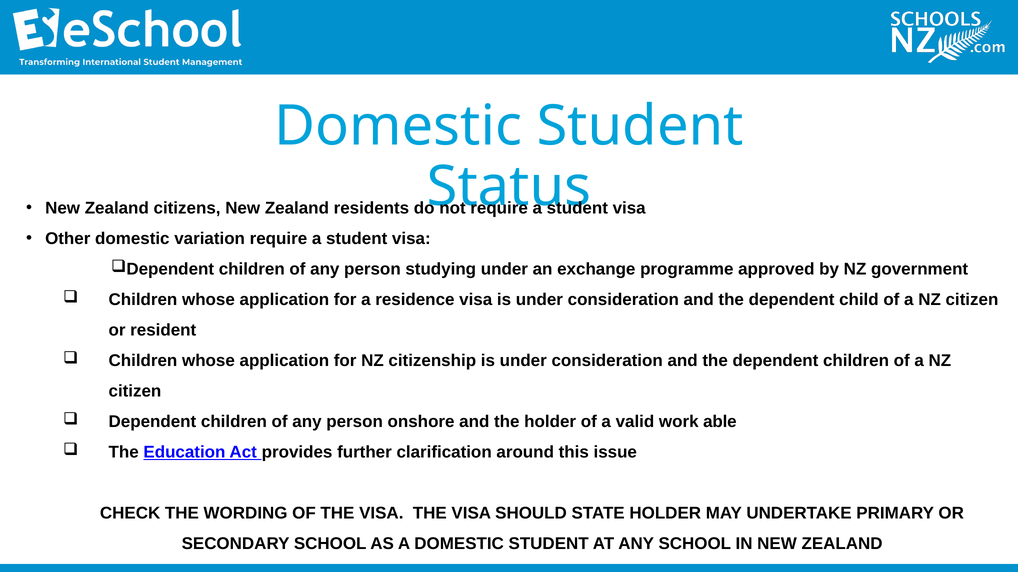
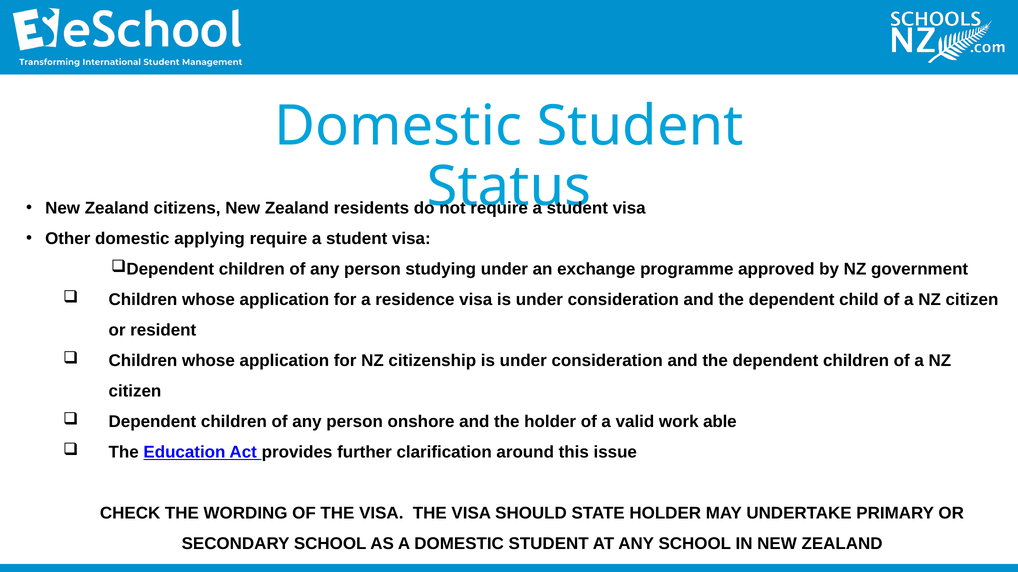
variation: variation -> applying (210, 239)
